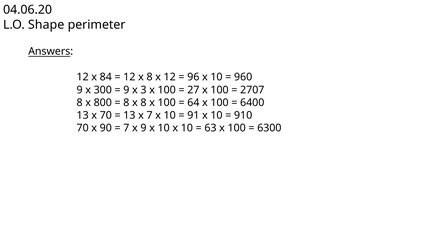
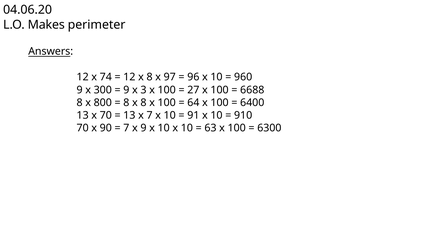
Shape: Shape -> Makes (46, 25)
84: 84 -> 74 (106, 77)
x 12: 12 -> 97 (170, 77)
2707: 2707 -> 6688 (252, 90)
